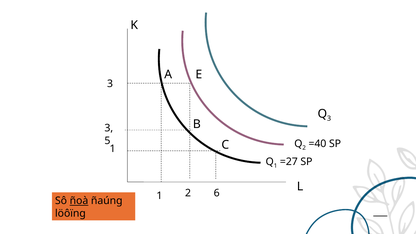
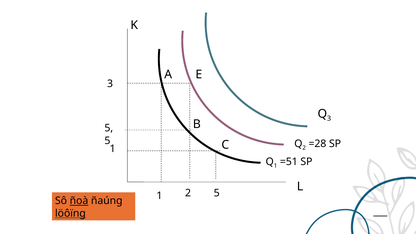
3: 3 -> 5 (109, 128)
=40: =40 -> =28 (317, 144)
=27: =27 -> =51 (289, 162)
2 6: 6 -> 5 (217, 193)
löôïng underline: none -> present (70, 213)
